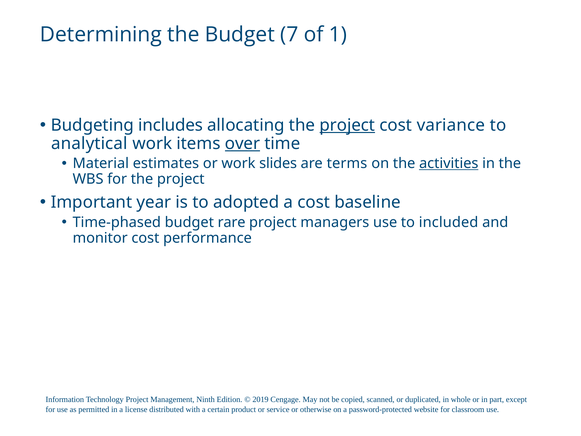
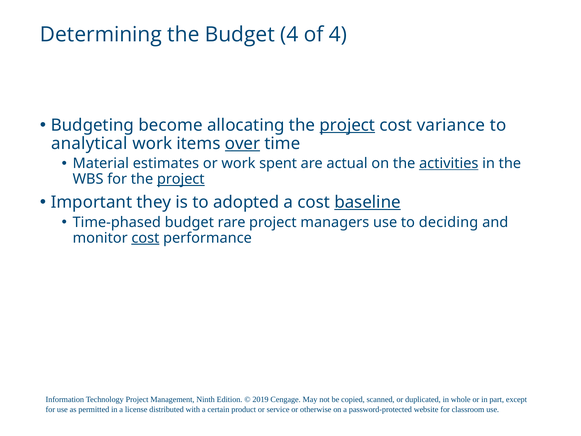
Budget 7: 7 -> 4 (289, 34)
of 1: 1 -> 4 (338, 34)
includes: includes -> become (171, 125)
slides: slides -> spent (278, 163)
terms: terms -> actual (347, 163)
project underline: none -> present (181, 179)
year: year -> they (154, 202)
baseline underline: none -> present (368, 202)
included: included -> deciding (449, 222)
cost underline: none -> present (145, 238)
